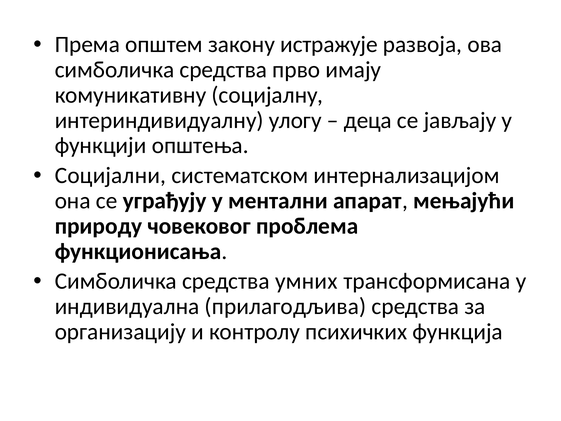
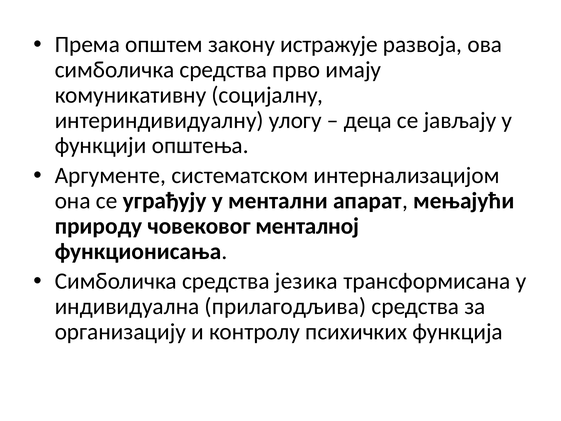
Социјални: Социјални -> Аргументе (110, 175)
проблема: проблема -> менталној (307, 226)
умних: умних -> језика (306, 281)
